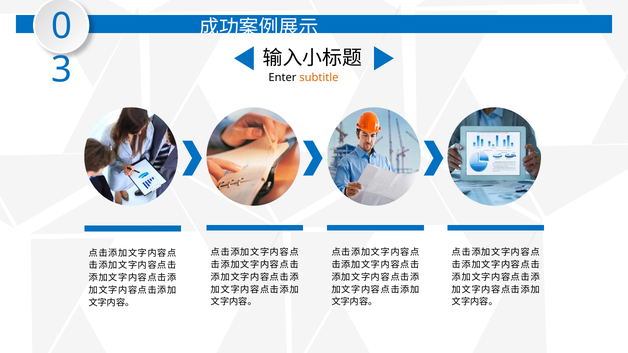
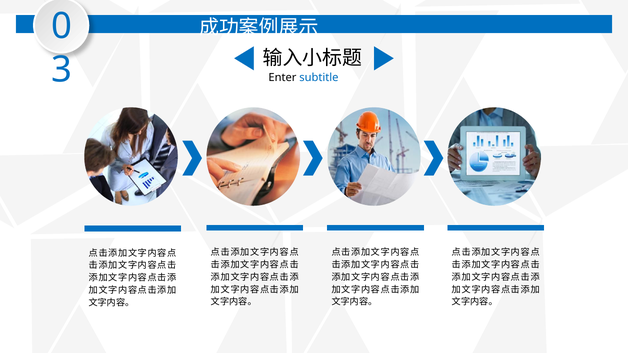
subtitle colour: orange -> blue (319, 77)
